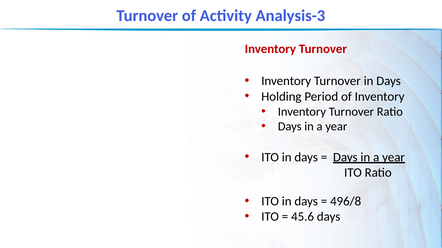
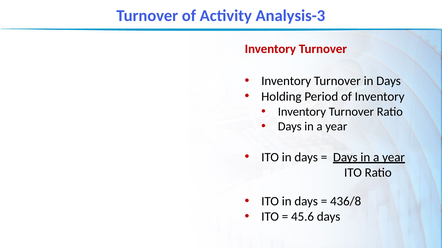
496/8: 496/8 -> 436/8 (346, 202)
